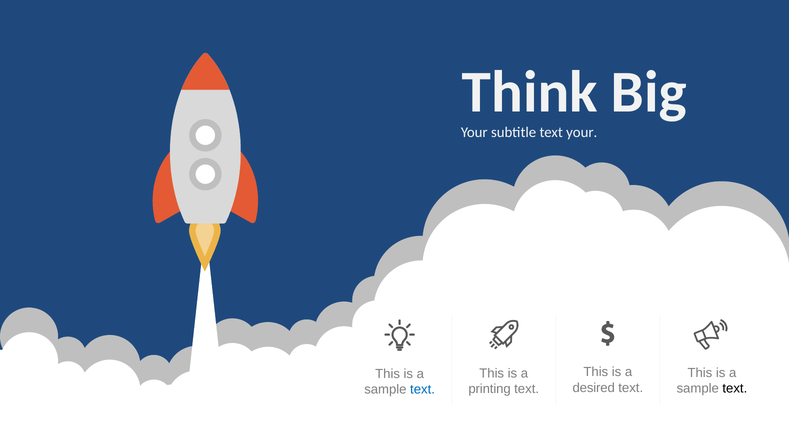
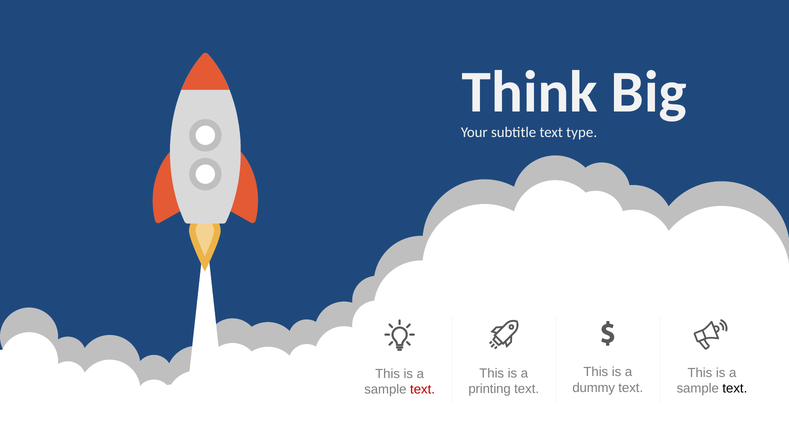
text your: your -> type (582, 132)
desired: desired -> dummy (594, 388)
text colour: blue -> red (423, 389)
